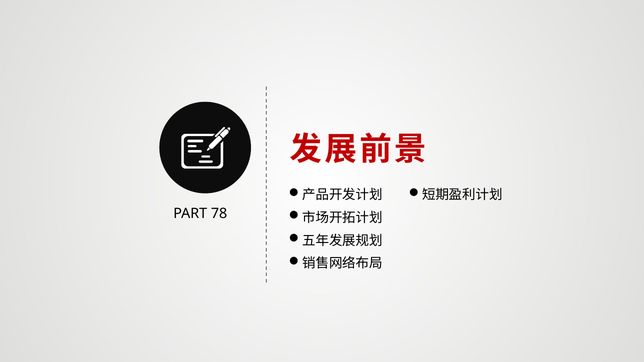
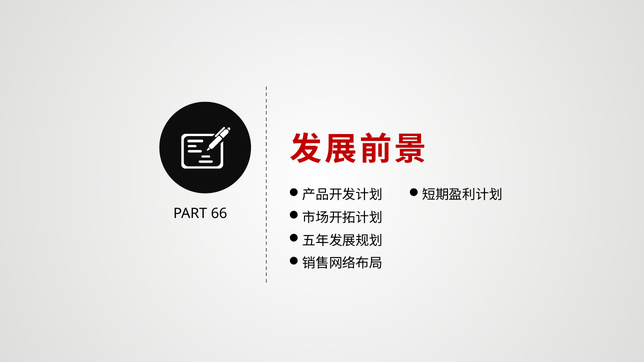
78: 78 -> 66 (219, 214)
